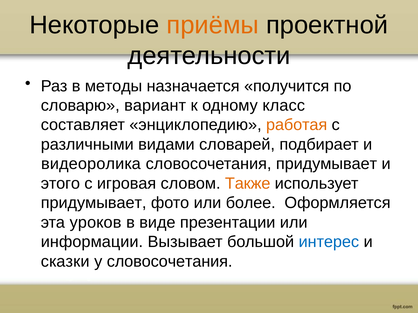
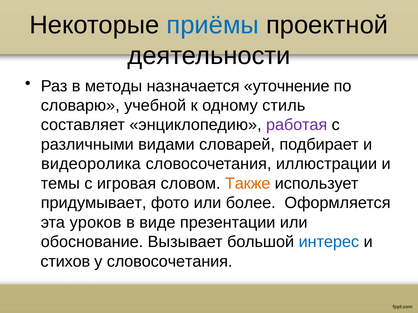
приёмы colour: orange -> blue (213, 25)
получится: получится -> уточнение (287, 86)
вариант: вариант -> учебной (155, 106)
класс: класс -> стиль (284, 106)
работая colour: orange -> purple (297, 125)
словосочетания придумывает: придумывает -> иллюстрации (326, 164)
этого: этого -> темы (60, 184)
информации: информации -> обоснование (92, 242)
сказки: сказки -> стихов (65, 262)
